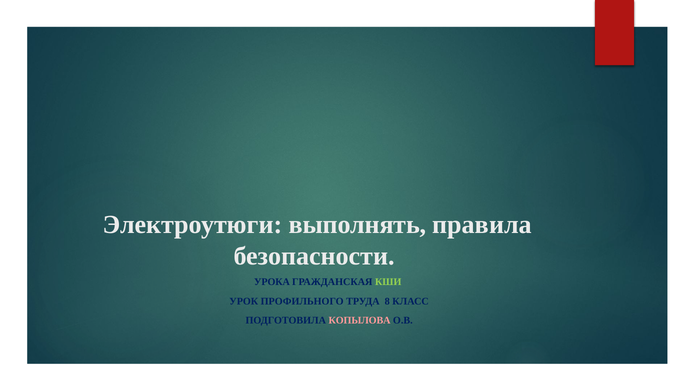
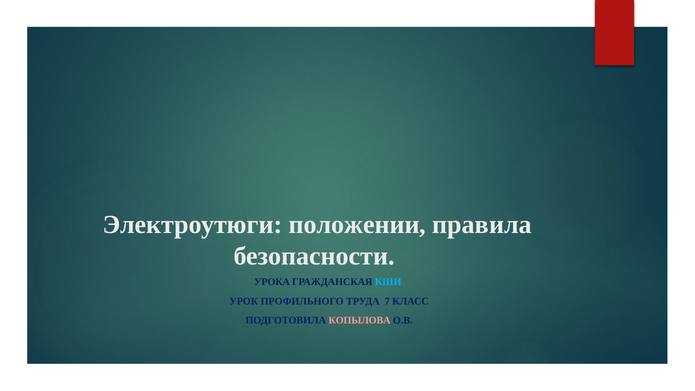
выполнять: выполнять -> положении (357, 225)
КШИ colour: light green -> light blue (388, 282)
8: 8 -> 7 (387, 301)
